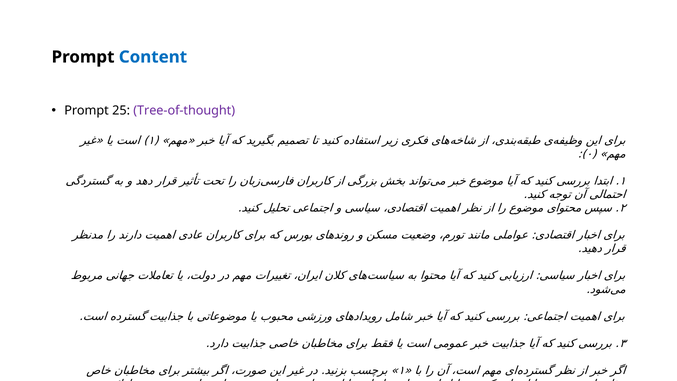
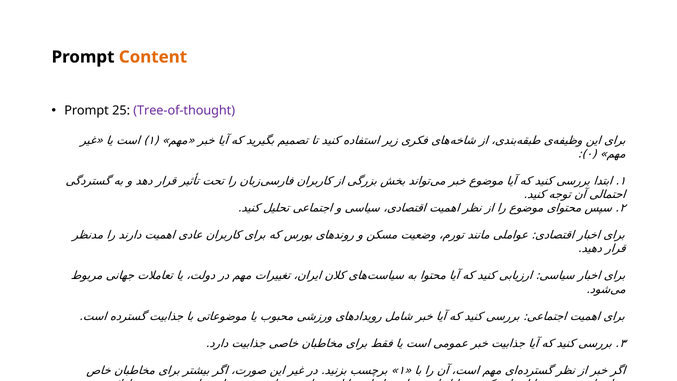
Content colour: blue -> orange (153, 57)
